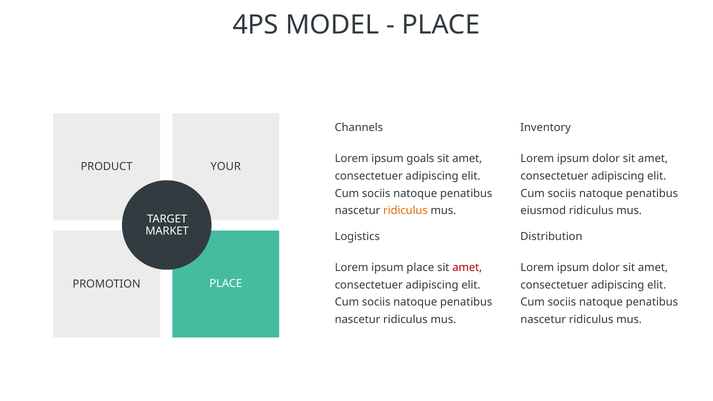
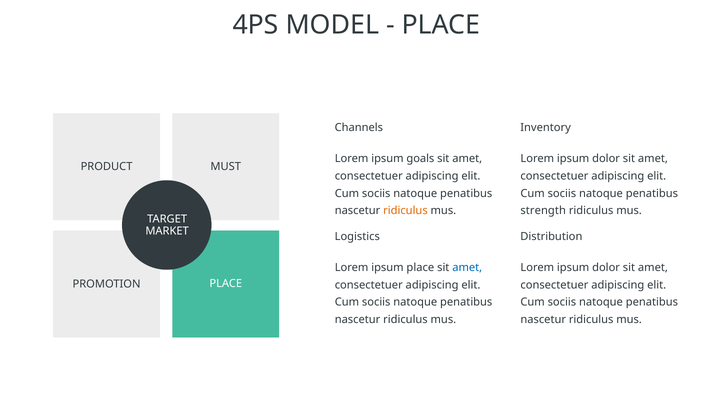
YOUR: YOUR -> MUST (226, 166)
eiusmod: eiusmod -> strength (543, 211)
amet colour: red -> blue (467, 268)
